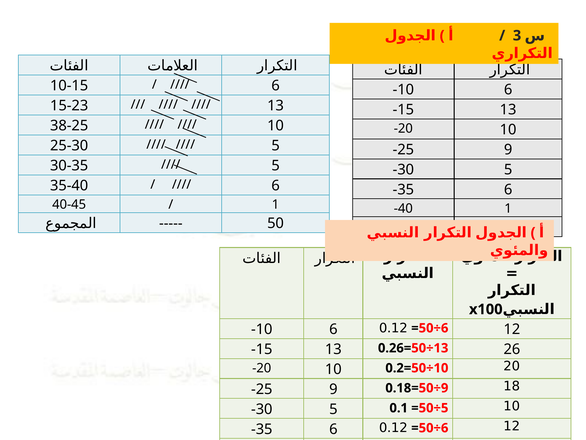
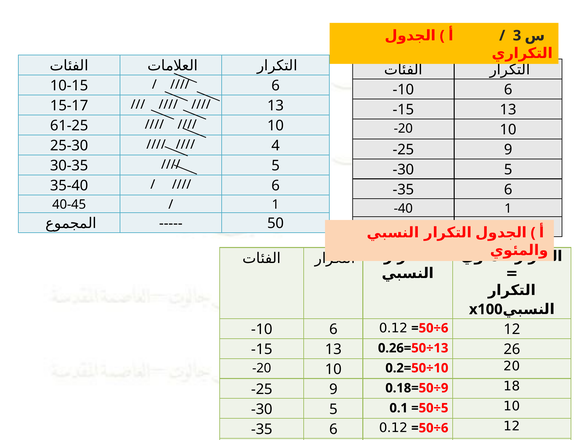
15-23: 15-23 -> 15-17 (69, 106)
38-25: 38-25 -> 61-25 (69, 126)
5: 5 -> 4 (276, 146)
